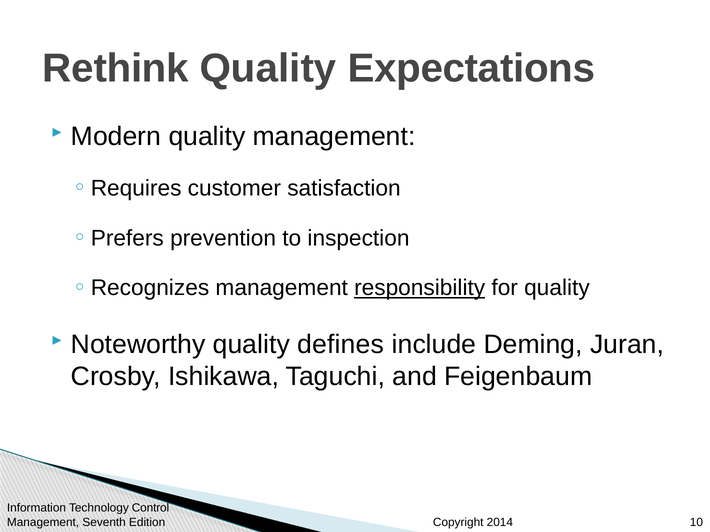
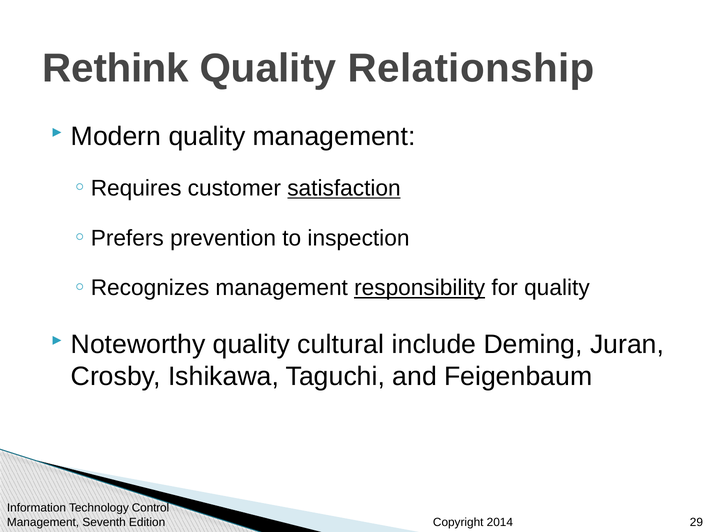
Expectations: Expectations -> Relationship (471, 69)
satisfaction underline: none -> present (344, 188)
defines: defines -> cultural (341, 345)
10: 10 -> 29 (696, 523)
